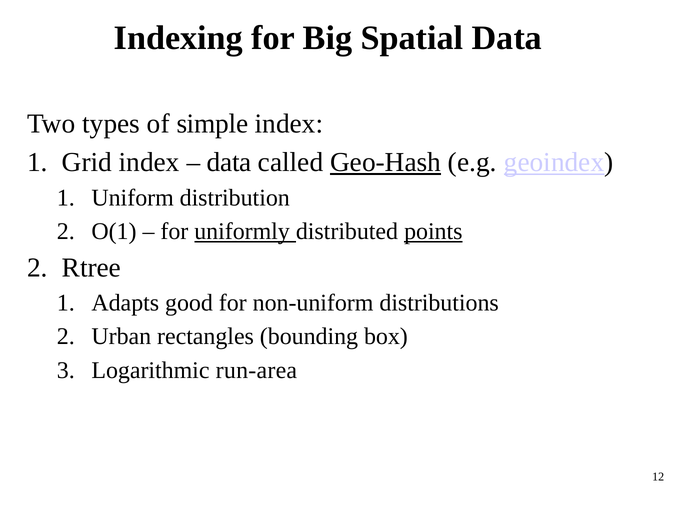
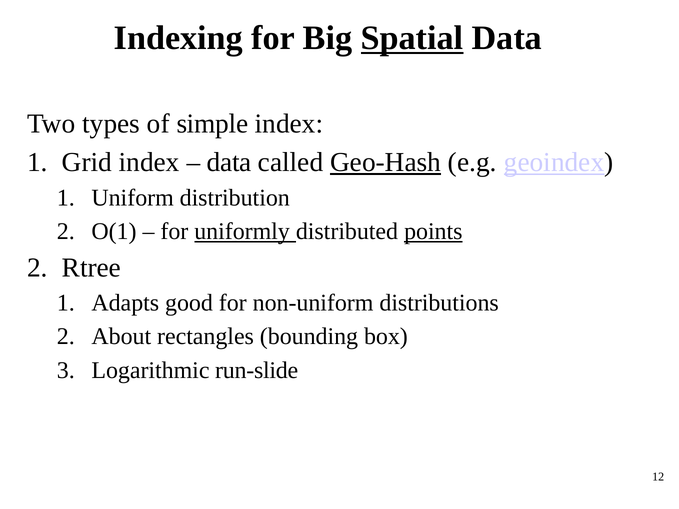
Spatial underline: none -> present (412, 38)
Urban: Urban -> About (121, 337)
run-area: run-area -> run-slide (257, 370)
